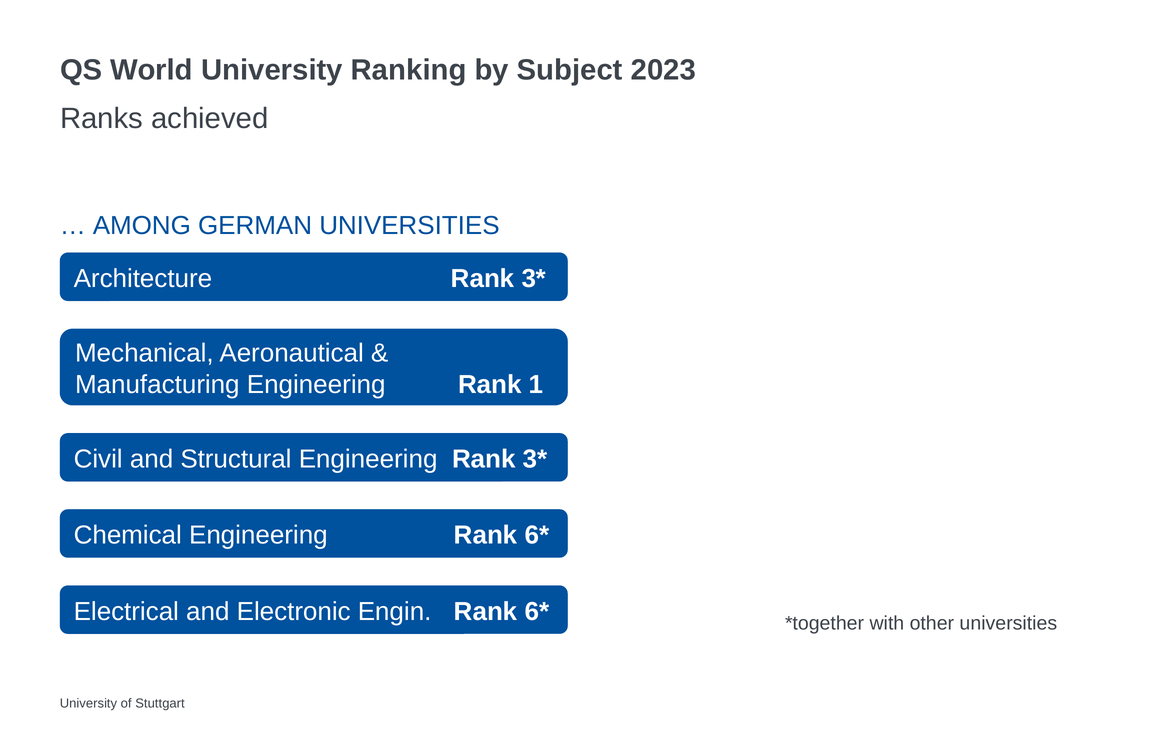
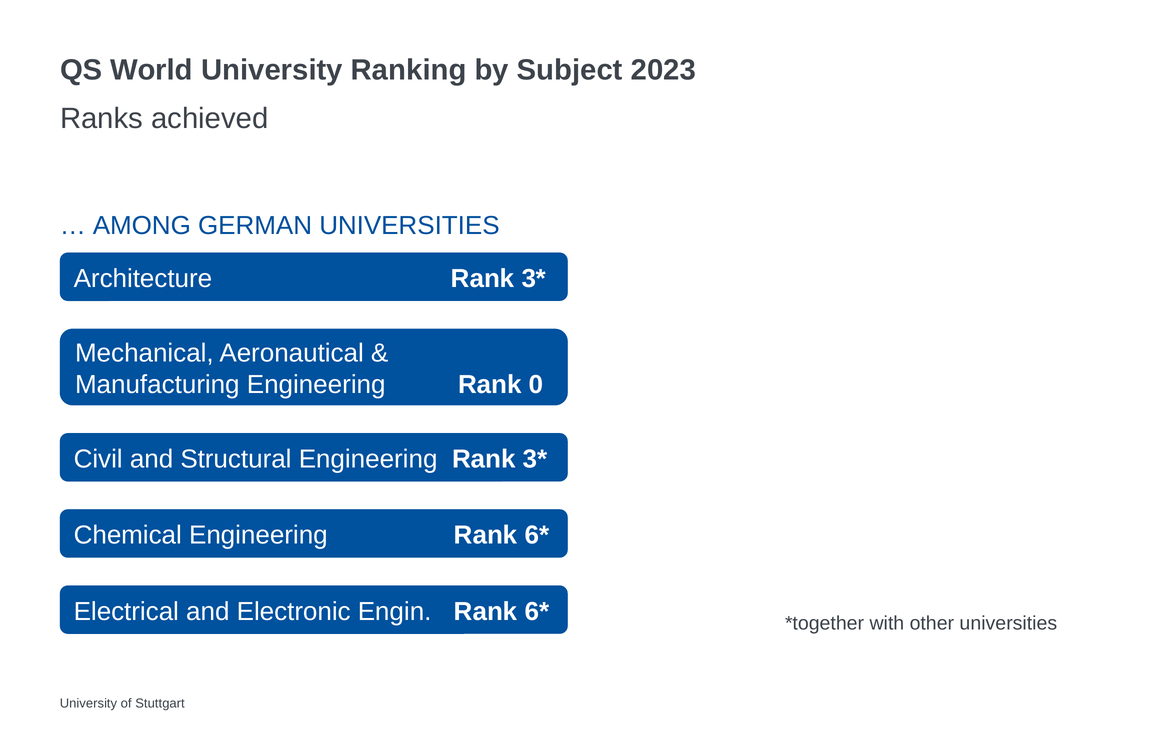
1: 1 -> 0 (536, 384)
